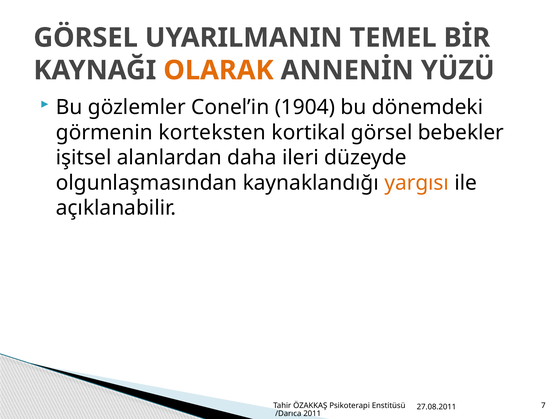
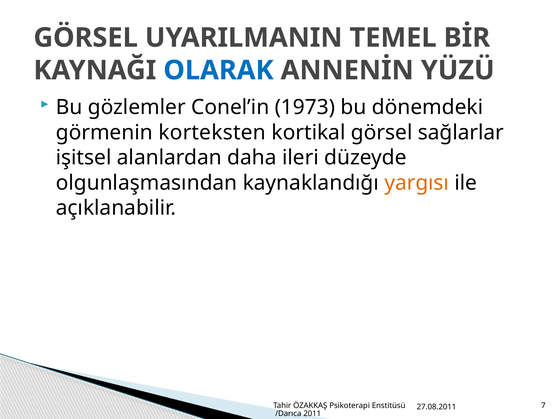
OLARAK colour: orange -> blue (218, 70)
1904: 1904 -> 1973 (305, 107)
bebekler: bebekler -> sağlarlar (461, 133)
